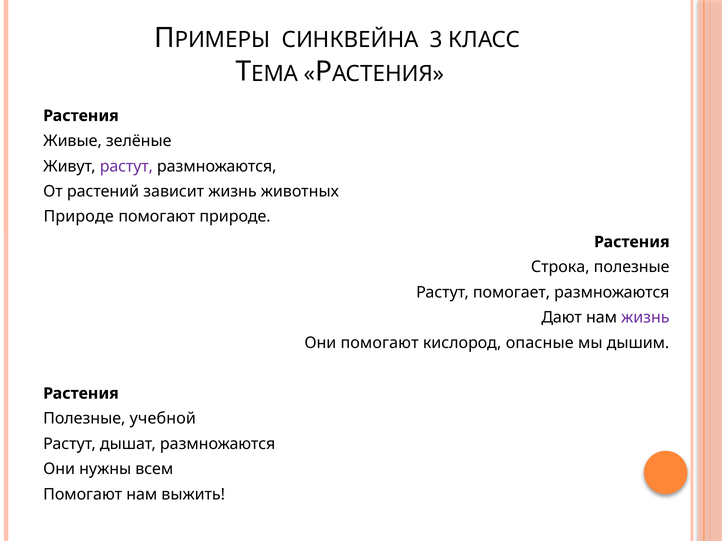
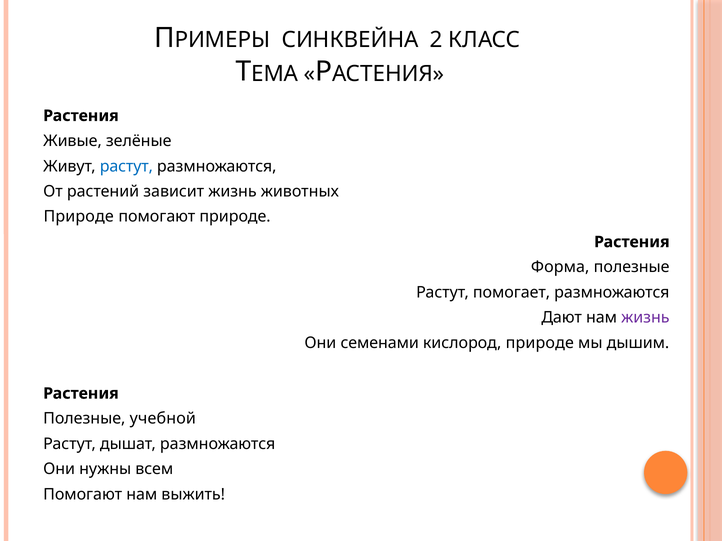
3: 3 -> 2 (436, 40)
растут colour: purple -> blue (126, 166)
Строка: Строка -> Форма (560, 267)
Они помогают: помогают -> семенами (380, 343)
кислород опасные: опасные -> природе (540, 343)
